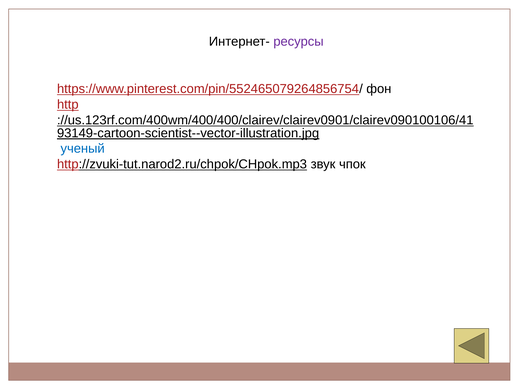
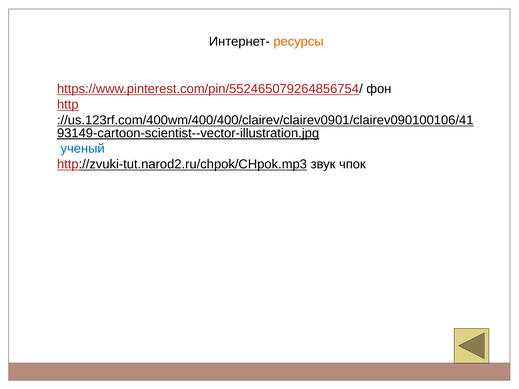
ресурсы colour: purple -> orange (298, 42)
